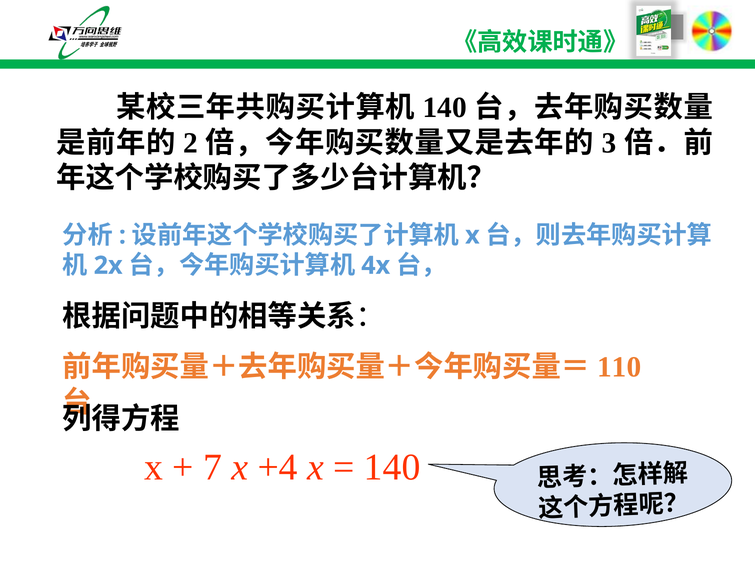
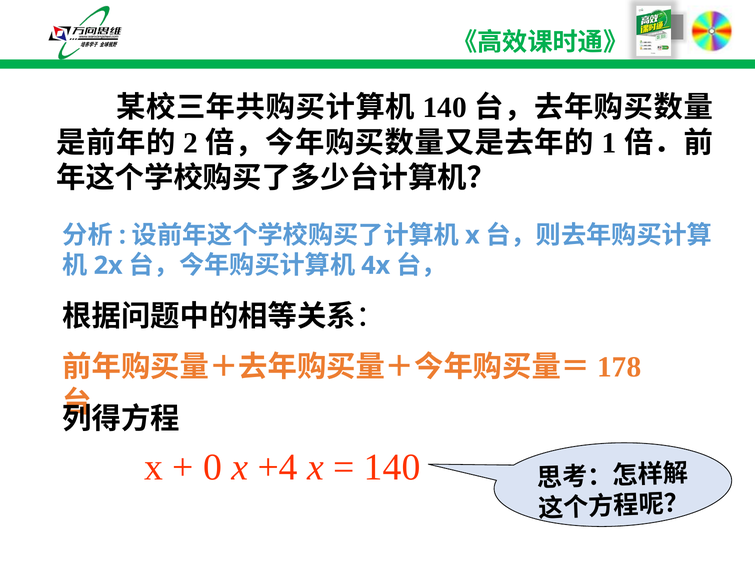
3: 3 -> 1 (609, 143)
110: 110 -> 178 (619, 367)
7: 7 -> 0 (212, 468)
